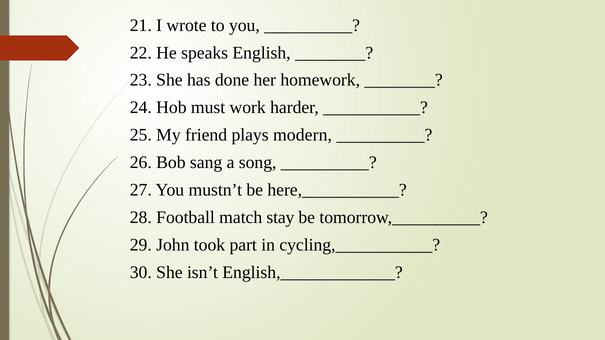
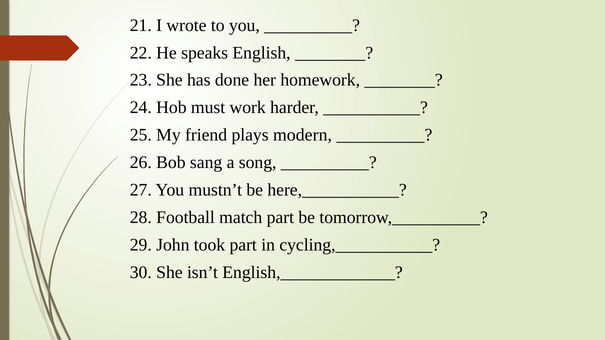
match stay: stay -> part (280, 218)
